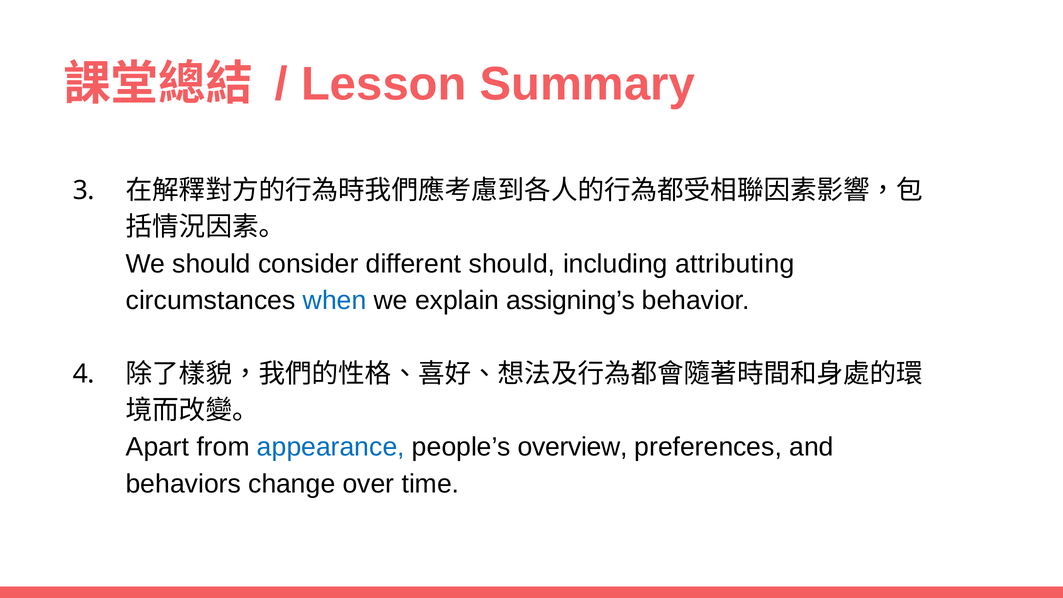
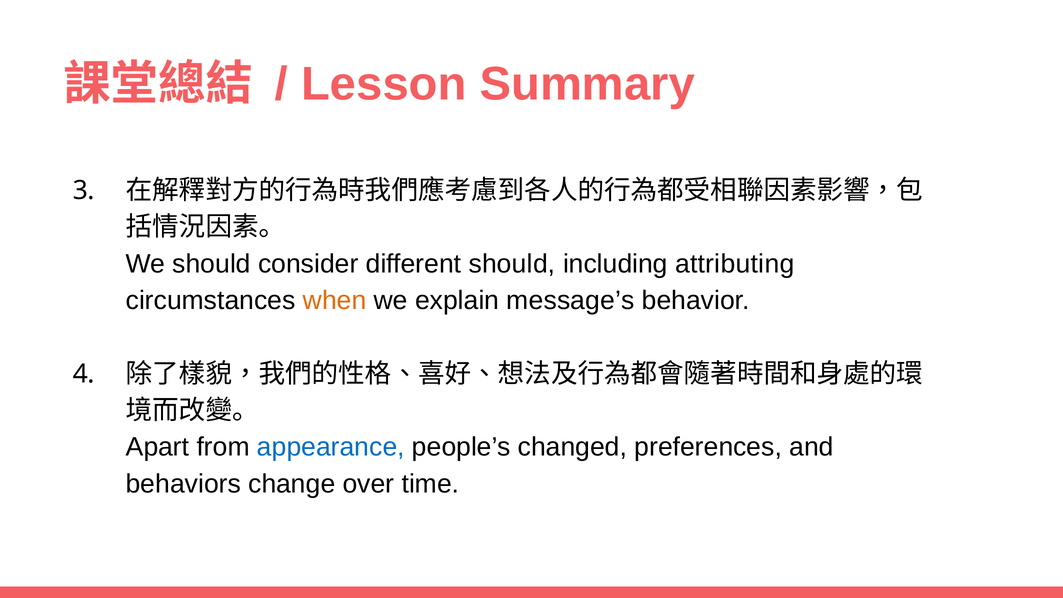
when colour: blue -> orange (335, 300)
assigning’s: assigning’s -> message’s (570, 300)
overview: overview -> changed (572, 447)
